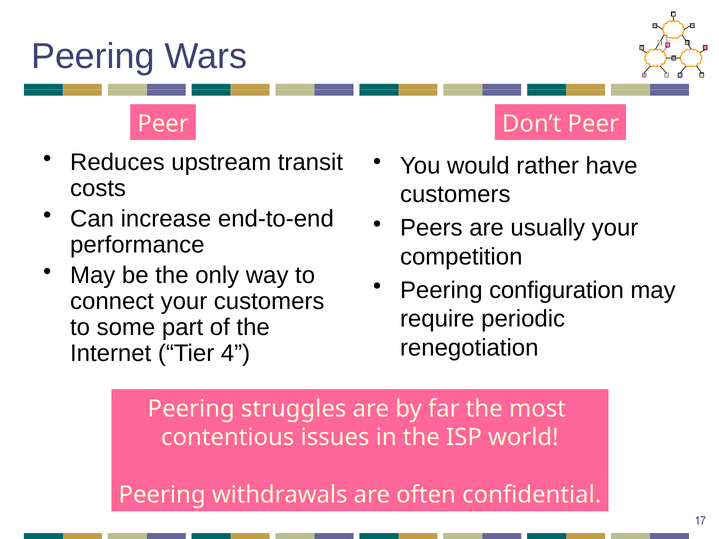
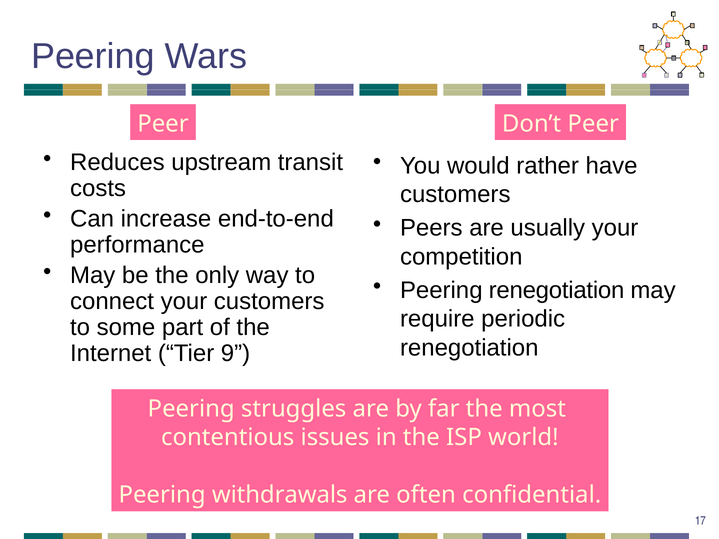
Peering configuration: configuration -> renegotiation (557, 290)
4: 4 -> 9 (235, 353)
